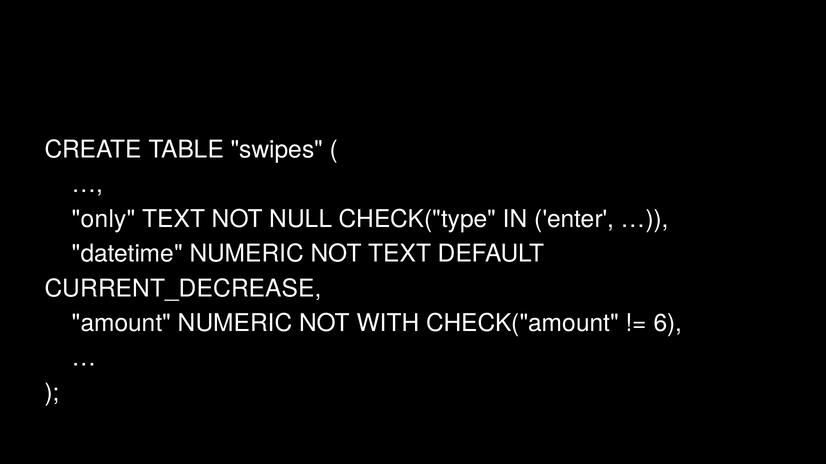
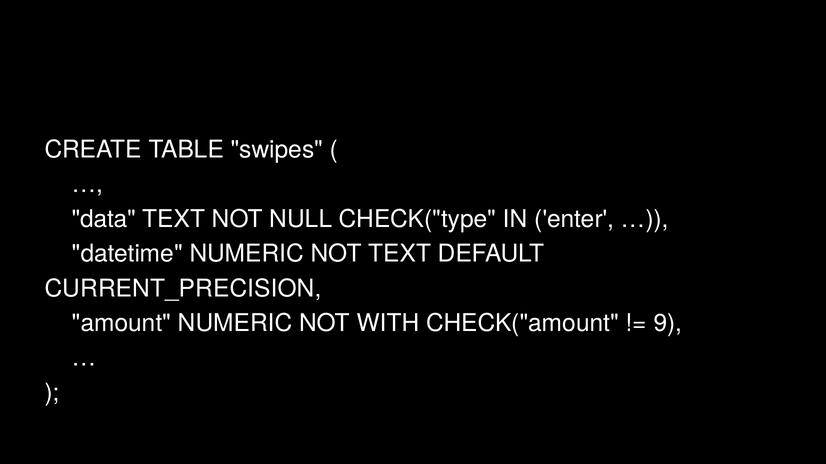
only: only -> data (104, 219)
CURRENT_DECREASE: CURRENT_DECREASE -> CURRENT_PRECISION (183, 289)
6: 6 -> 9 (668, 324)
